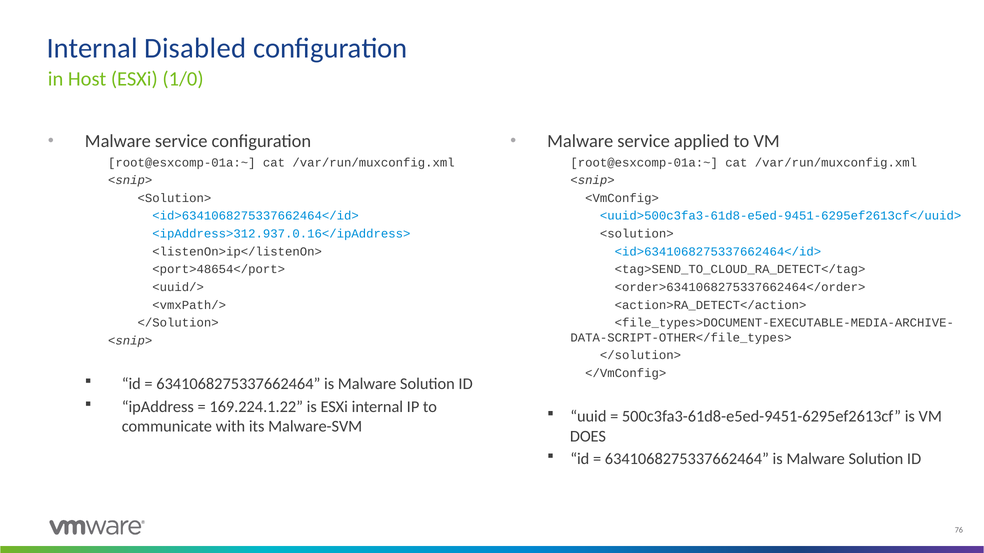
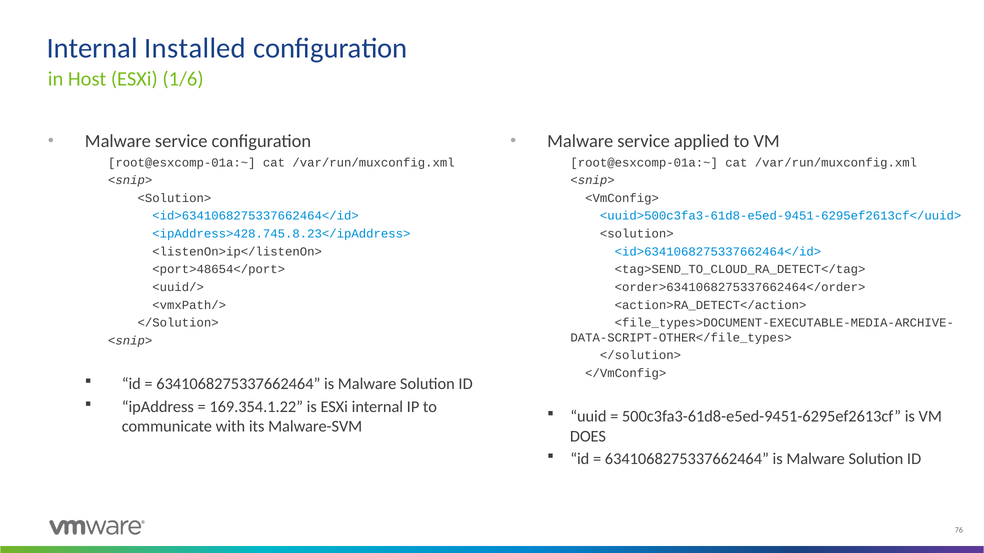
Disabled: Disabled -> Installed (195, 48)
1/0: 1/0 -> 1/6 (183, 79)
<ipAddress>312.937.0.16</ipAddress>: <ipAddress>312.937.0.16</ipAddress> -> <ipAddress>428.745.8.23</ipAddress> (281, 234)
169.224.1.22: 169.224.1.22 -> 169.354.1.22 (256, 407)
